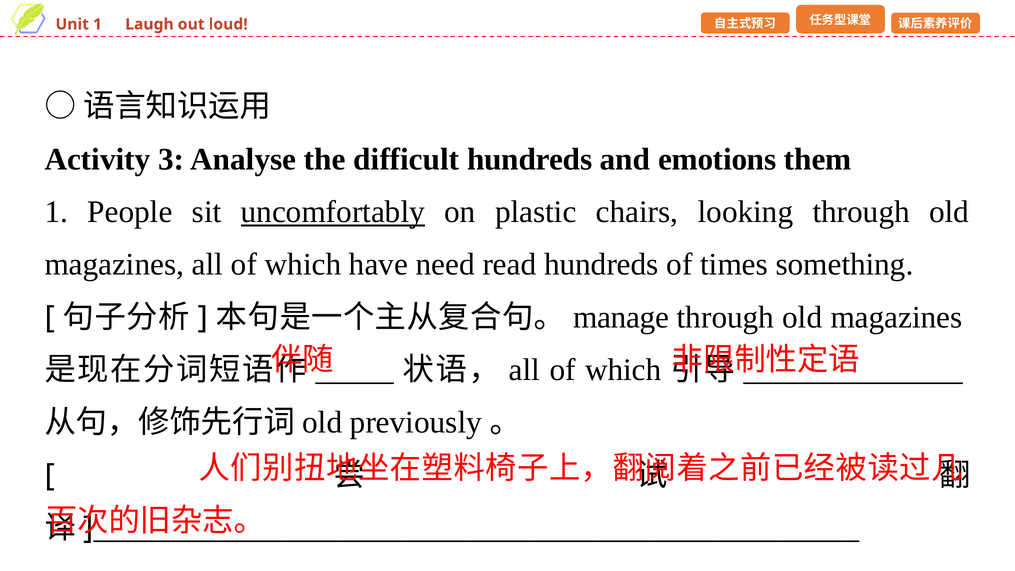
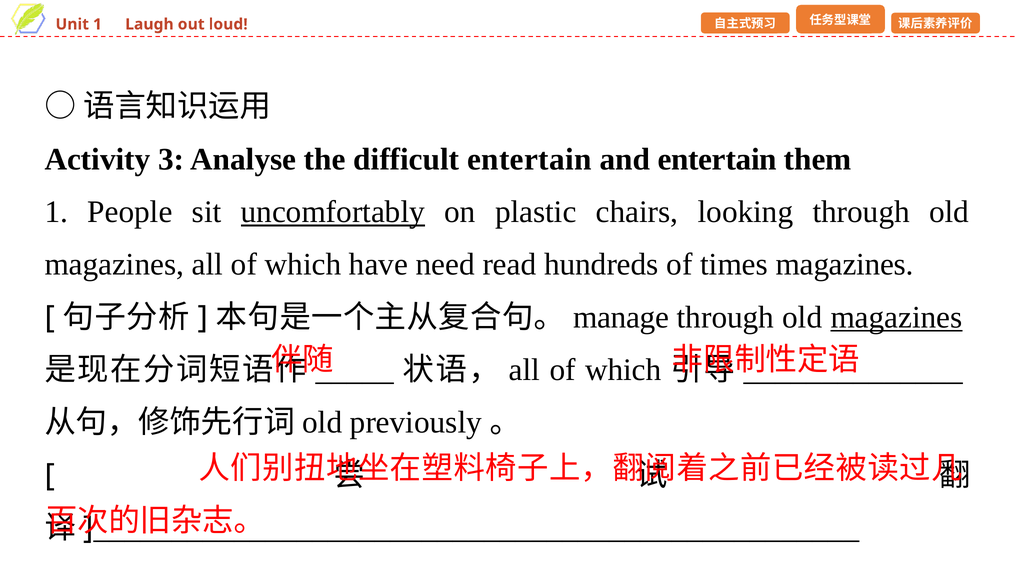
difficult hundreds: hundreds -> entertain (529, 159)
and emotions: emotions -> entertain (717, 159)
times something: something -> magazines (845, 265)
magazines underline: none -> present (896, 317)
